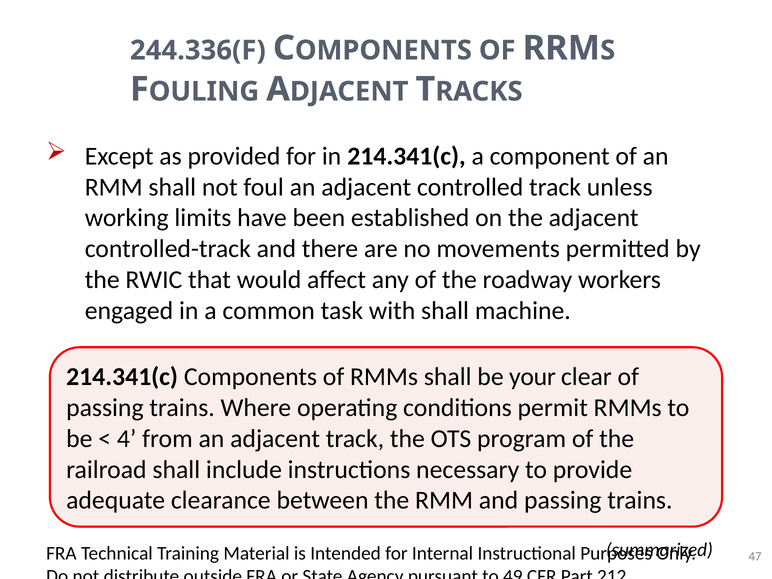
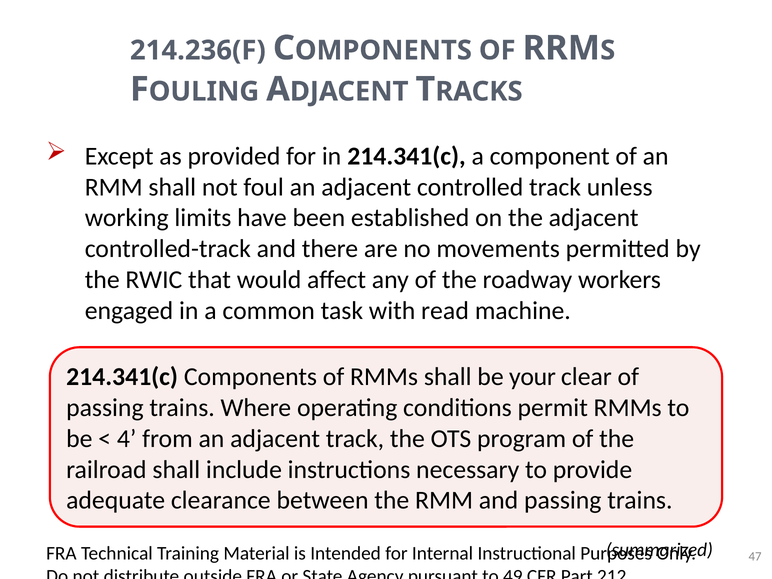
244.336(F: 244.336(F -> 214.236(F (198, 50)
with shall: shall -> read (445, 311)
